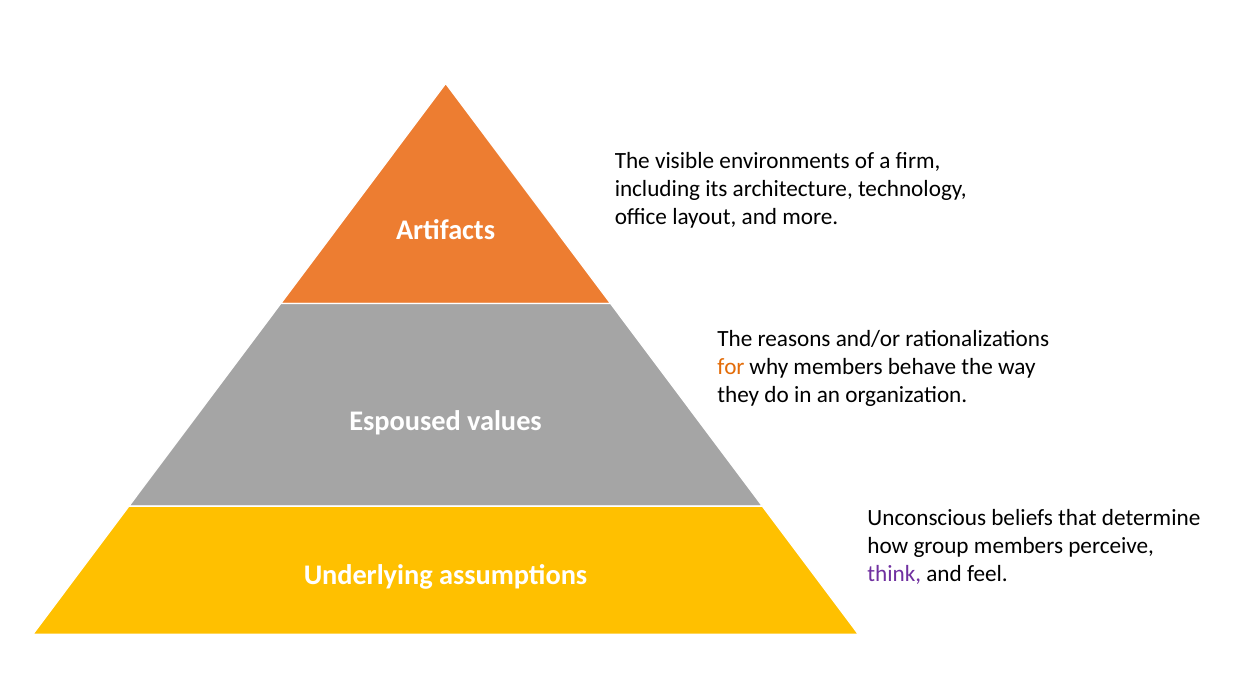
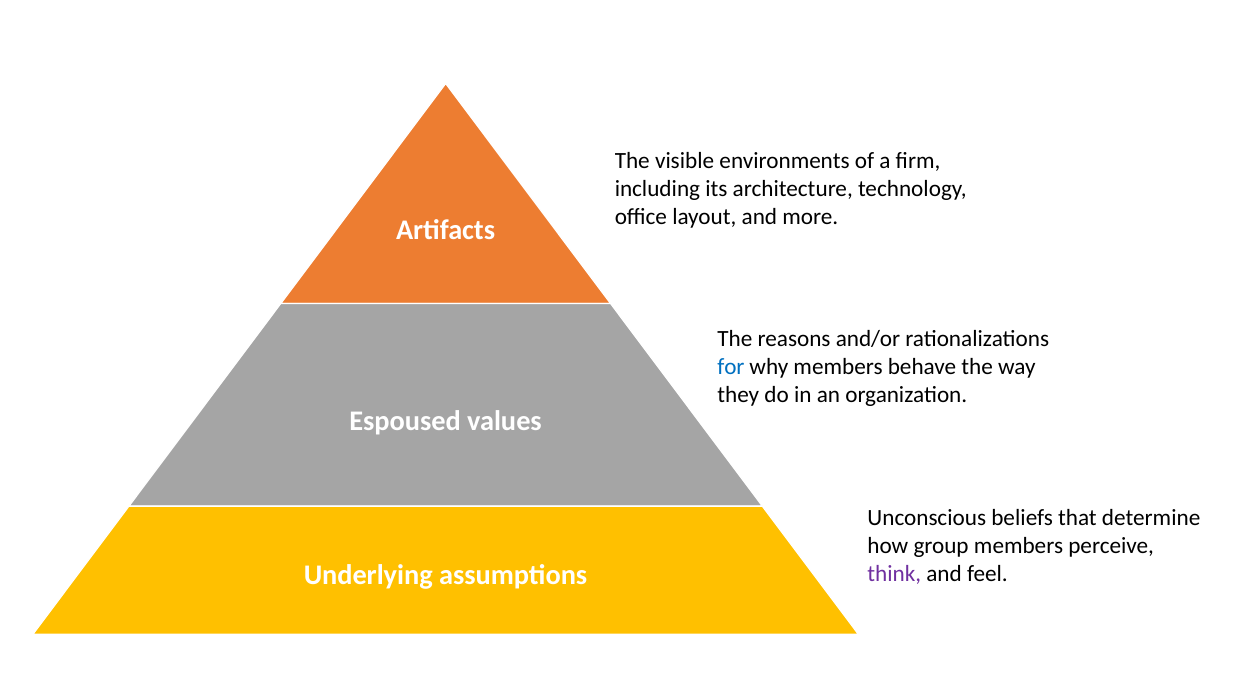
for colour: orange -> blue (731, 367)
